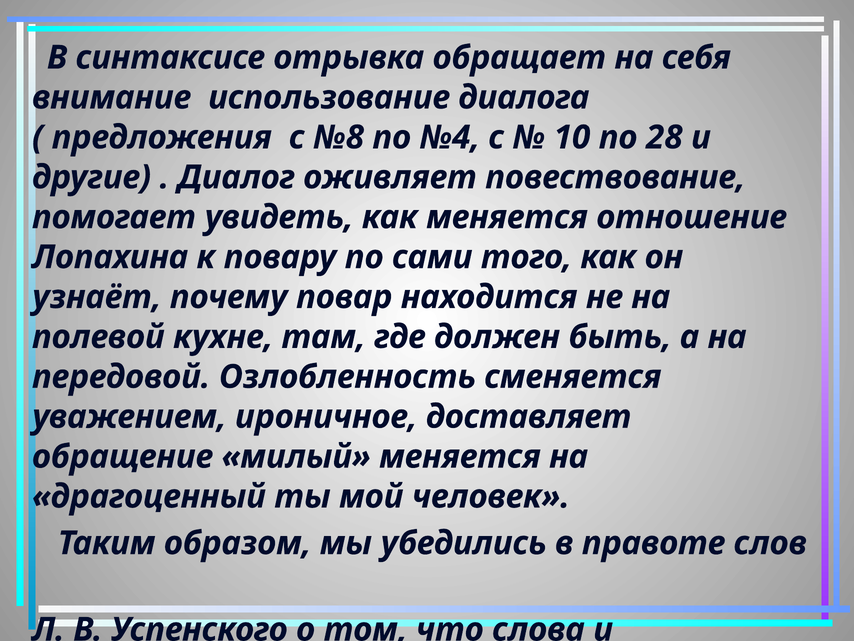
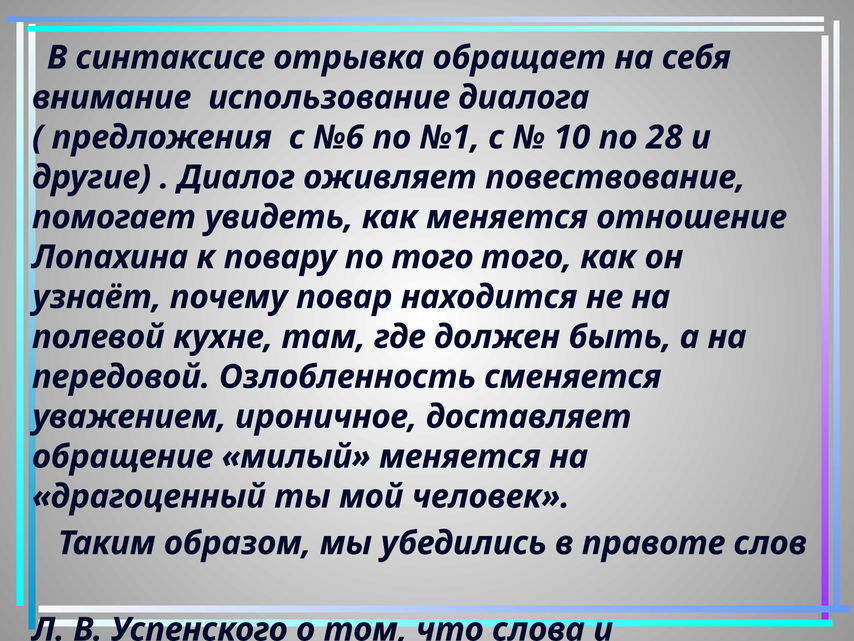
№8: №8 -> №6 (339, 137)
№4: №4 -> №1 (450, 137)
по сами: сами -> того (432, 257)
